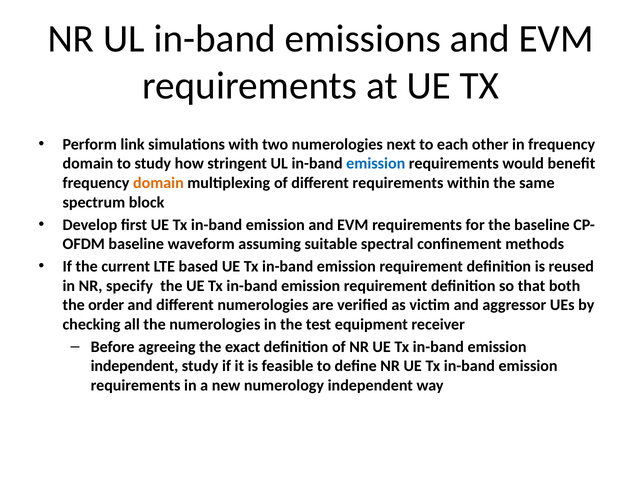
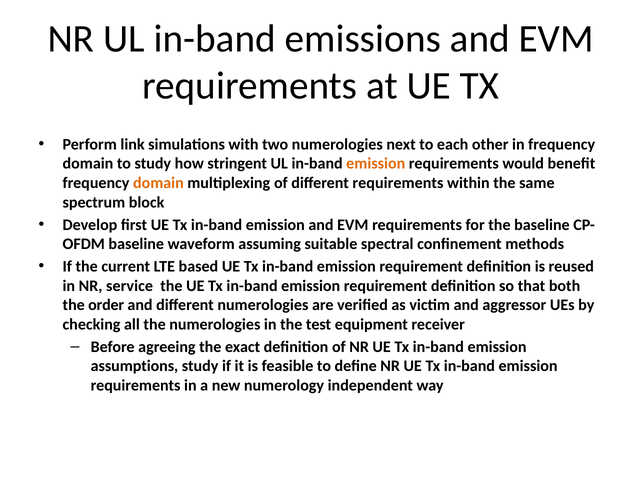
emission colour: blue -> orange (376, 163)
specify: specify -> service (130, 285)
independent: independent -> assumptions (134, 366)
